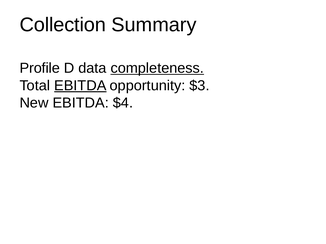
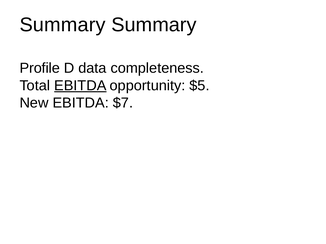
Collection: Collection -> Summary (63, 25)
completeness underline: present -> none (157, 68)
$3: $3 -> $5 (199, 86)
$4: $4 -> $7 (123, 103)
